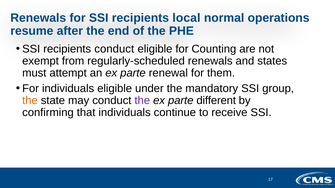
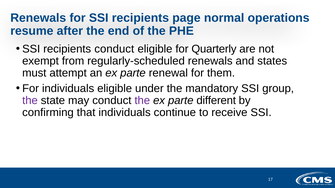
local: local -> page (186, 18)
Counting: Counting -> Quarterly (214, 49)
the colour: orange -> purple (30, 101)
